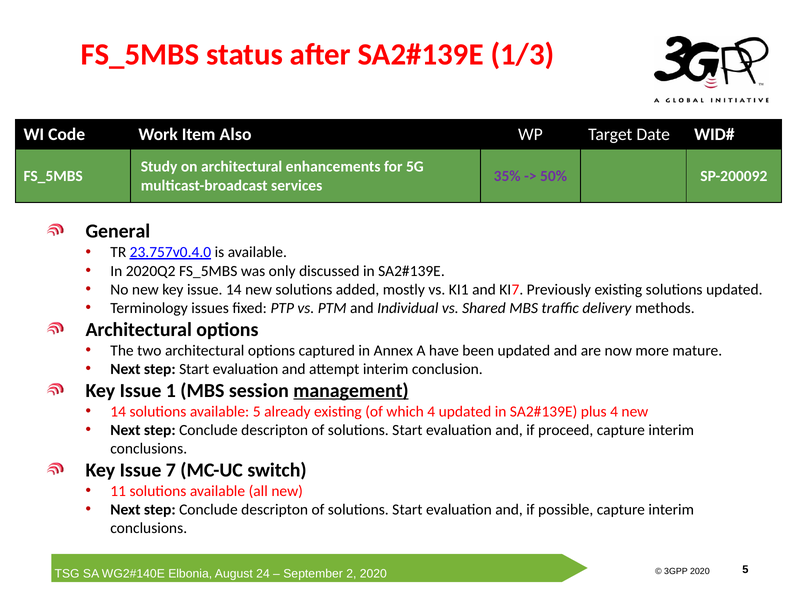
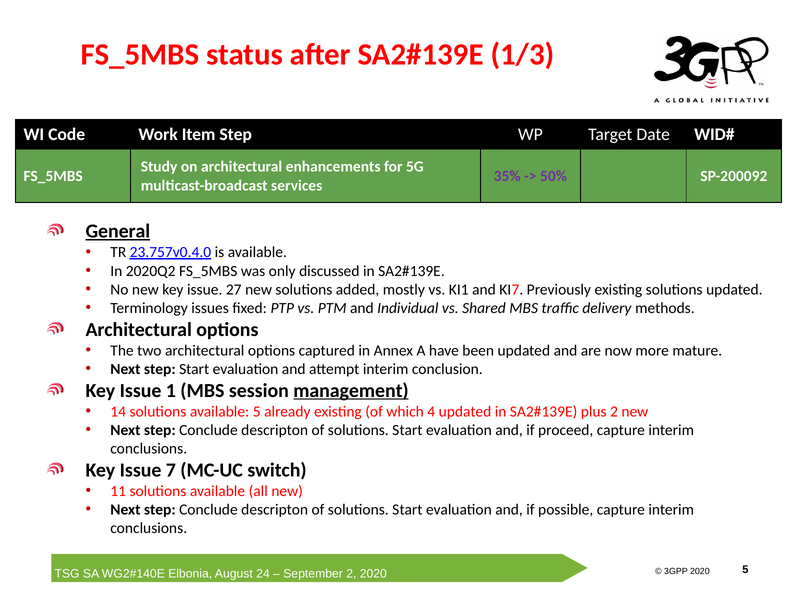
Item Also: Also -> Step (236, 135)
General underline: none -> present (118, 231)
issue 14: 14 -> 27 (234, 290)
plus 4: 4 -> 2 (614, 412)
